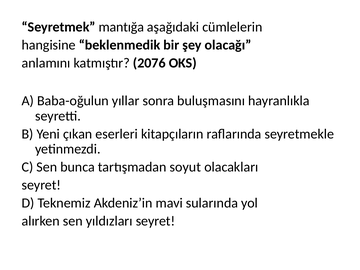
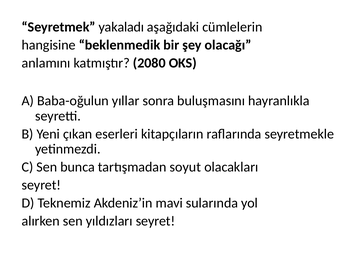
mantığa: mantığa -> yakaladı (121, 27)
2076: 2076 -> 2080 (149, 63)
